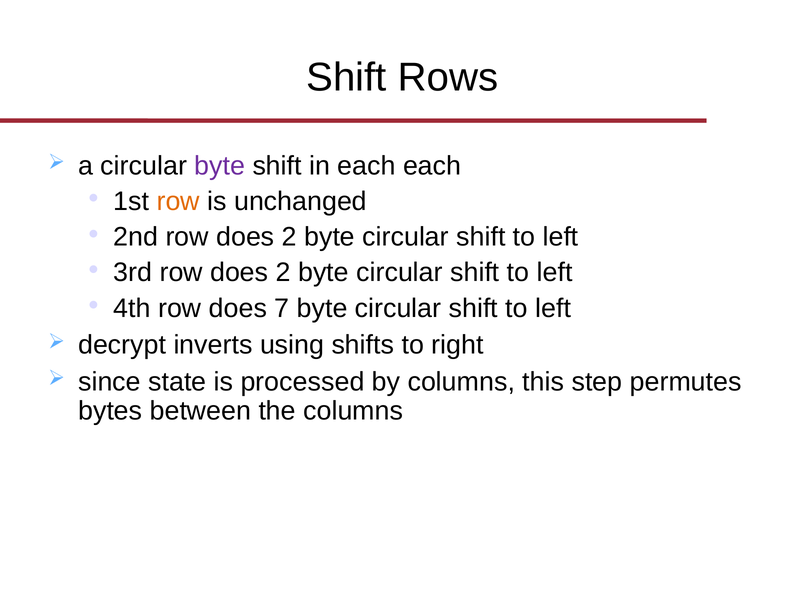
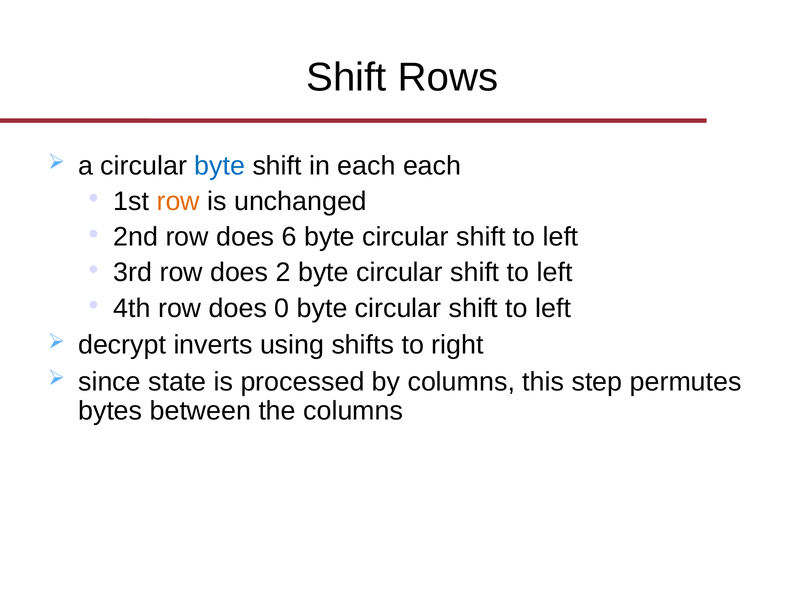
byte colour: purple -> blue (220, 166)
2nd row does 2: 2 -> 6 (289, 237)
7: 7 -> 0 (282, 309)
